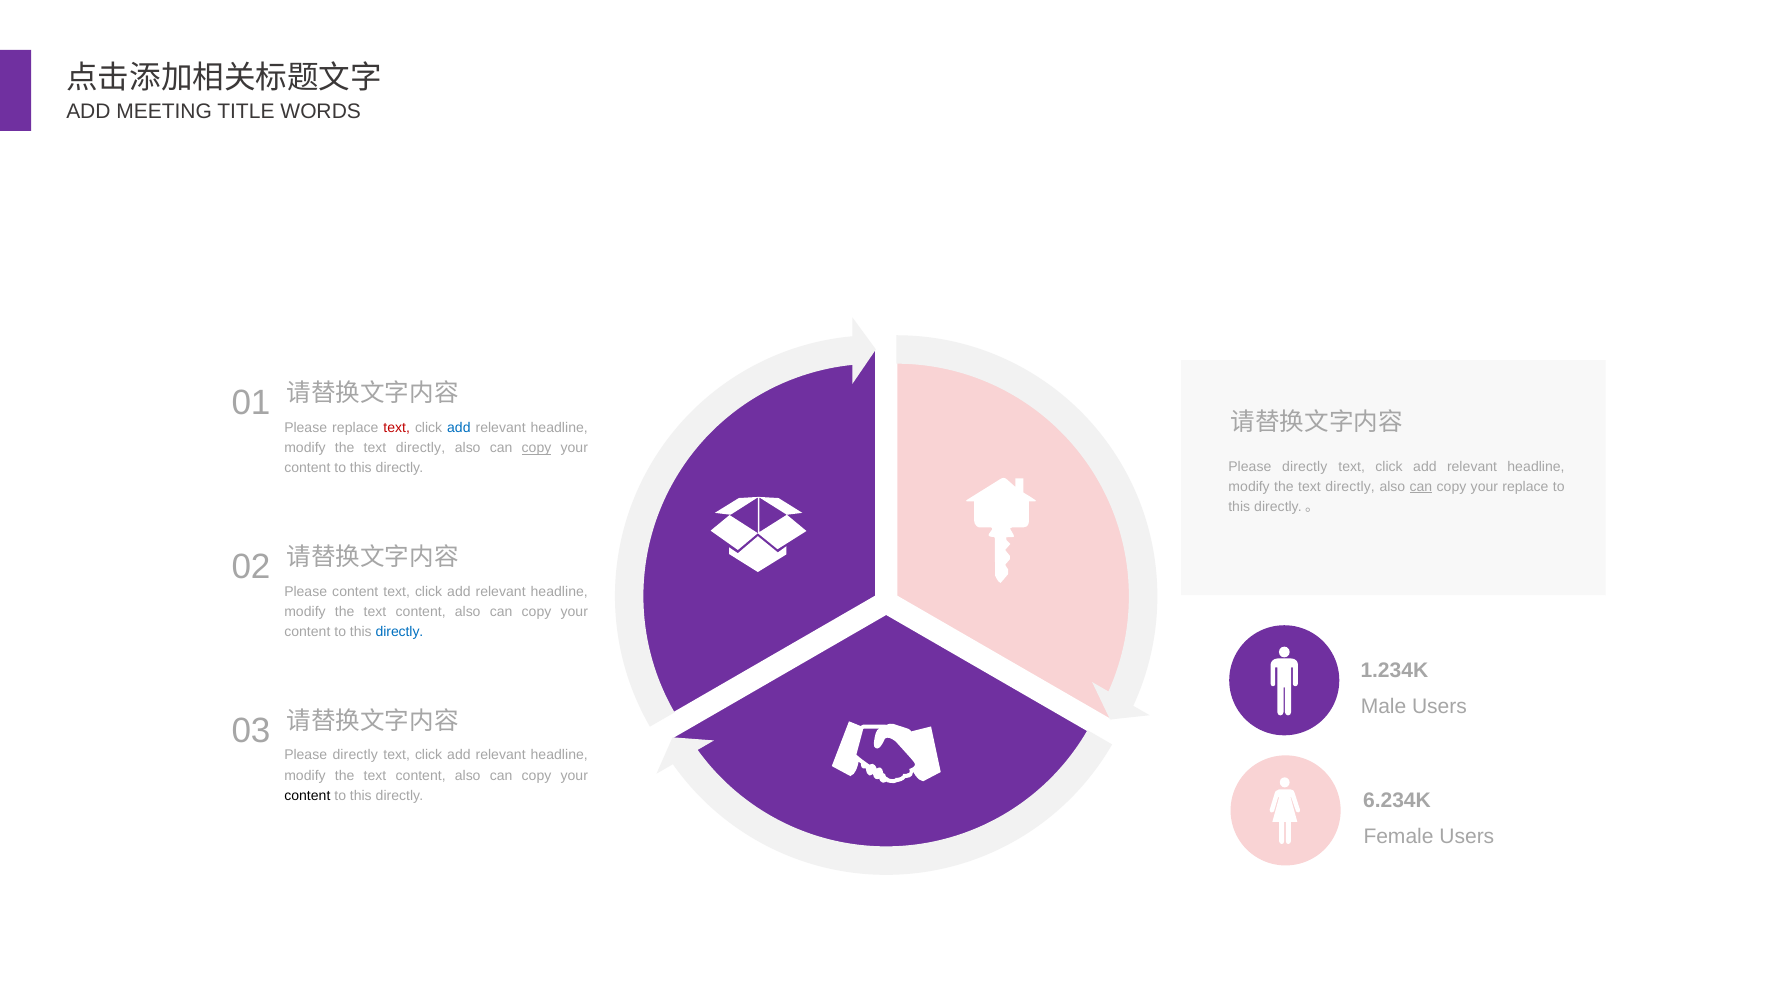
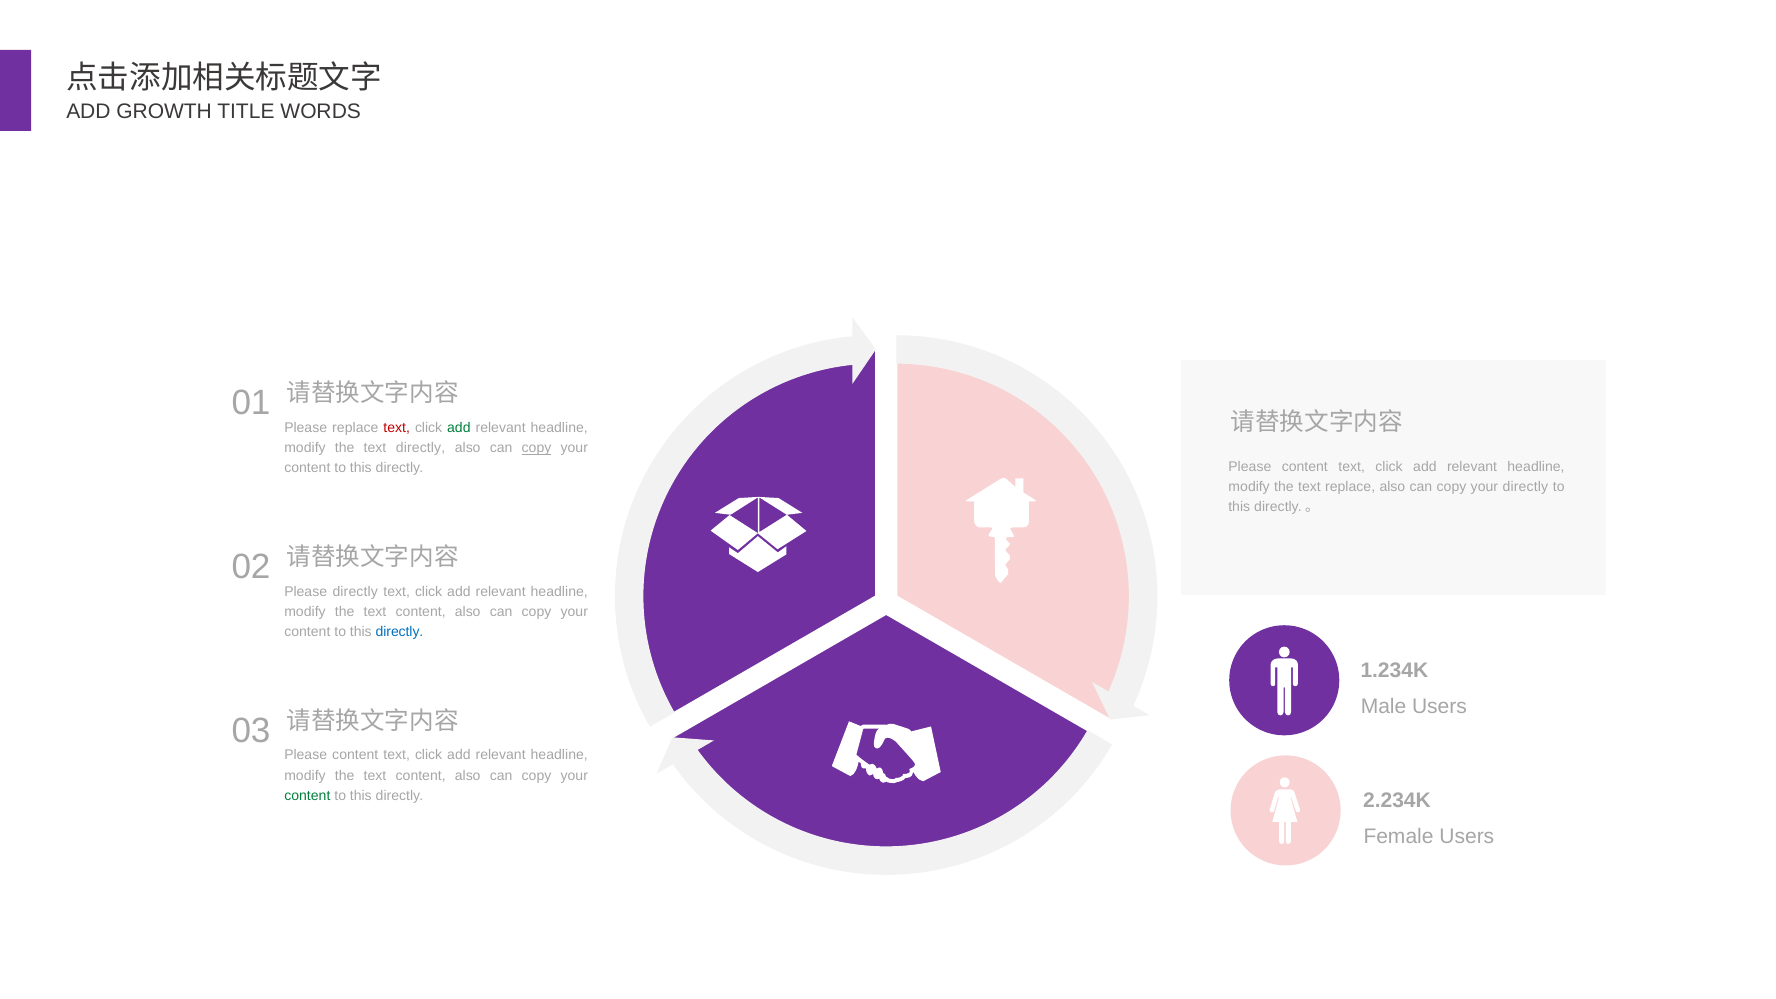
MEETING: MEETING -> GROWTH (164, 111)
add colour: blue -> green (459, 428)
directly: directly -> content (1305, 467)
directly: directly -> replace (1350, 487)
can underline: present -> none (1421, 487)
your replace: replace -> directly (1525, 487)
Please content: content -> directly (355, 592)
directly: directly -> content (355, 755)
content colour: black -> green (307, 796)
6.234K: 6.234K -> 2.234K (1397, 801)
